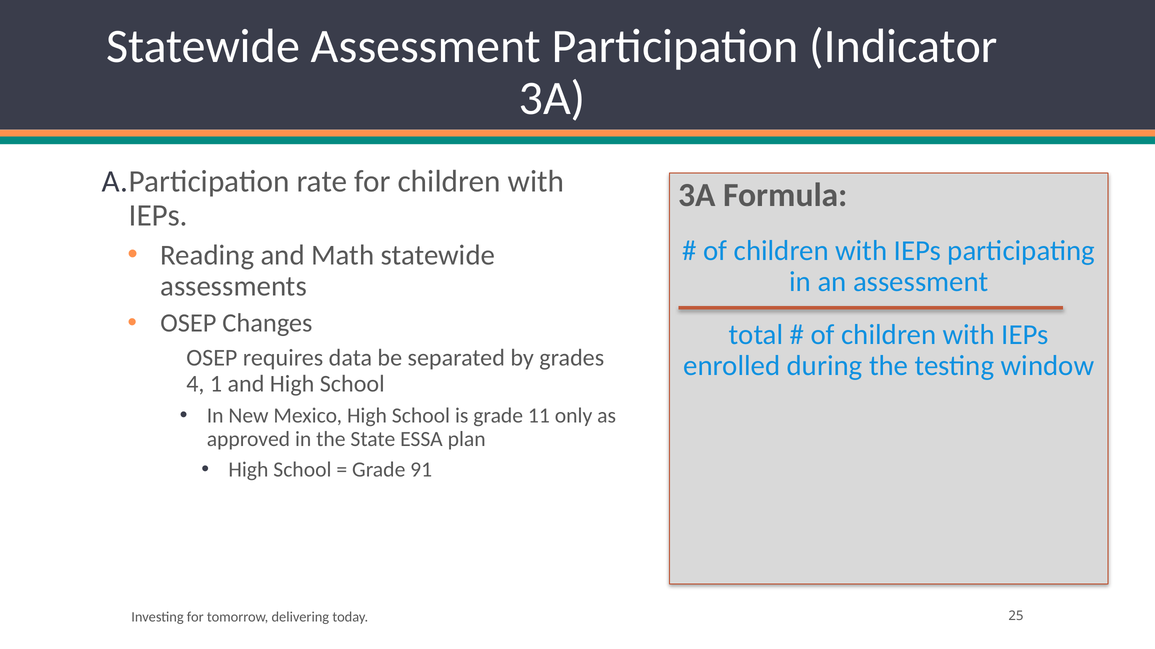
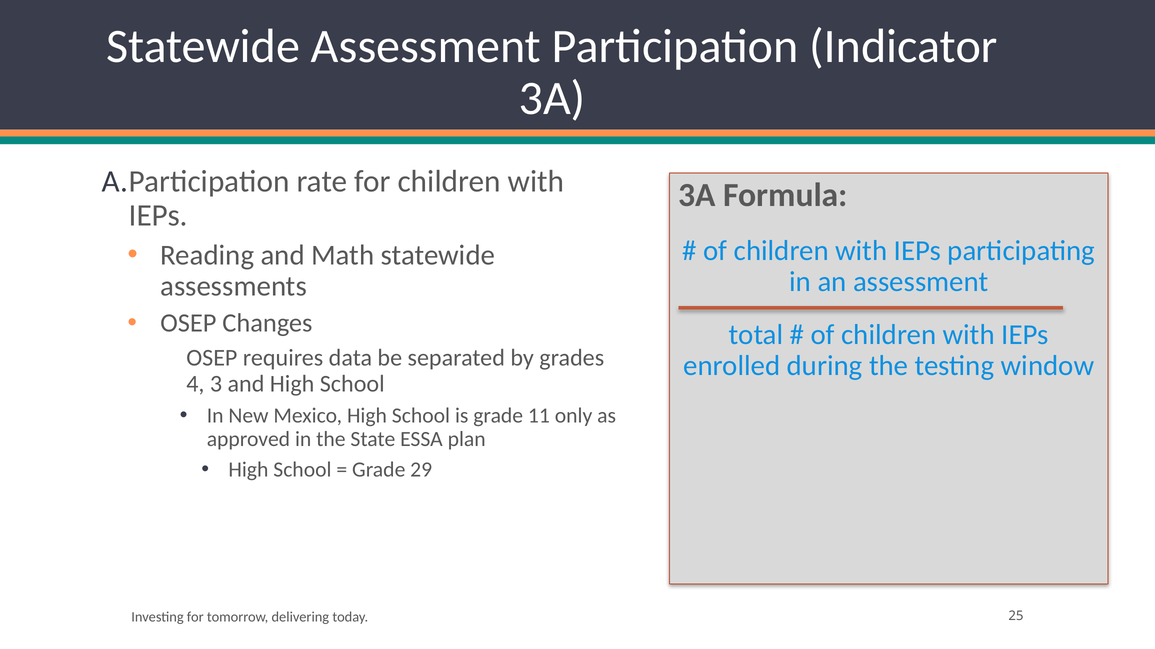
1: 1 -> 3 (216, 384)
91: 91 -> 29 (421, 470)
